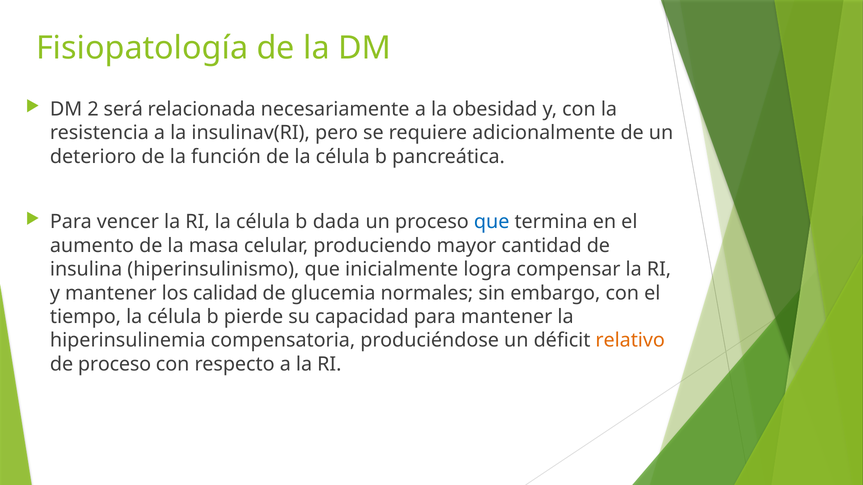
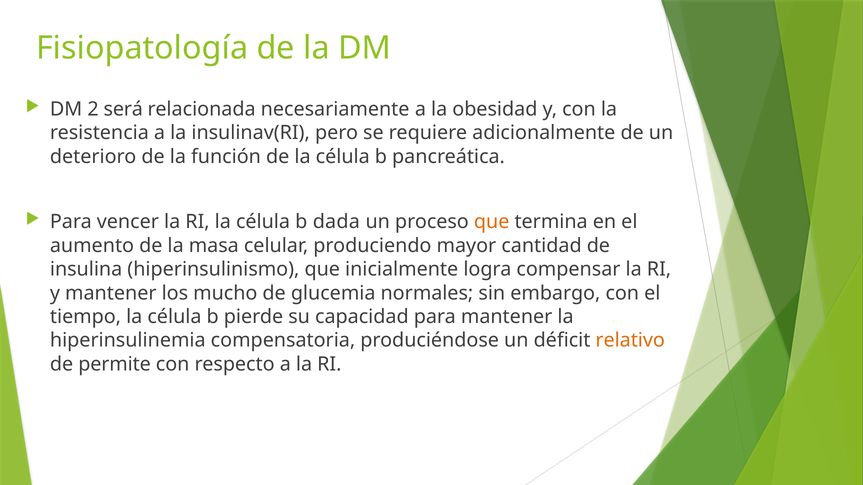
que colour: blue -> orange (492, 222)
calidad: calidad -> mucho (225, 293)
de proceso: proceso -> permite (115, 364)
